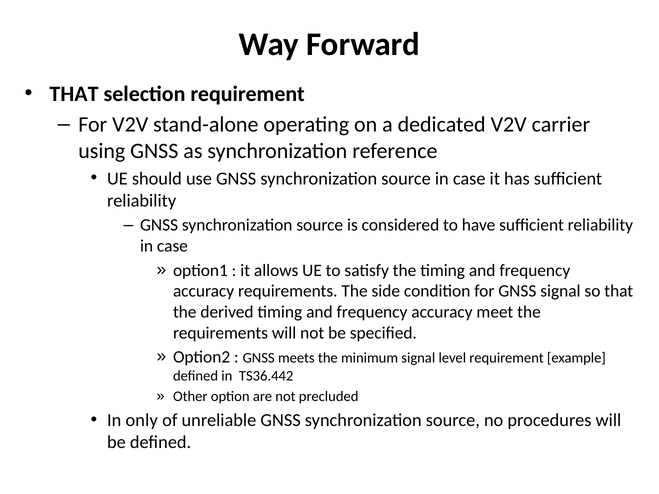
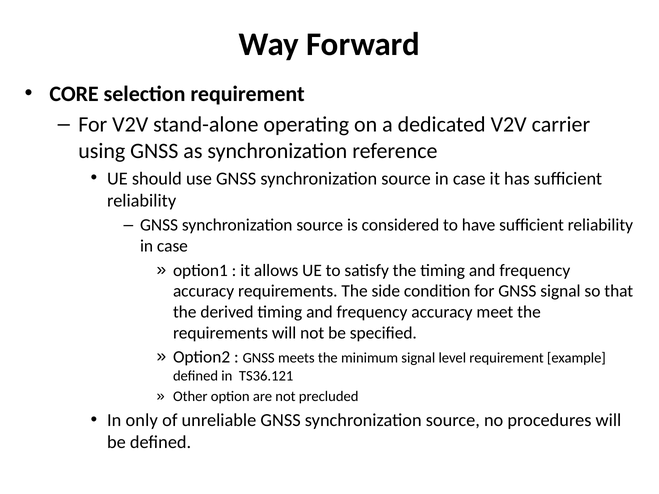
THAT: THAT -> CORE (74, 94)
TS36.442: TS36.442 -> TS36.121 (266, 376)
